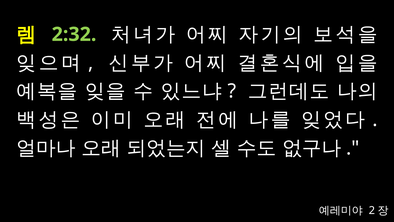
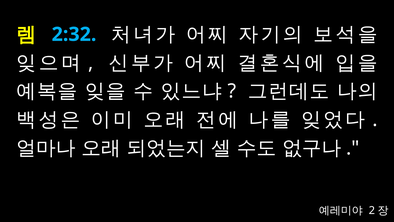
2:32 colour: light green -> light blue (74, 34)
